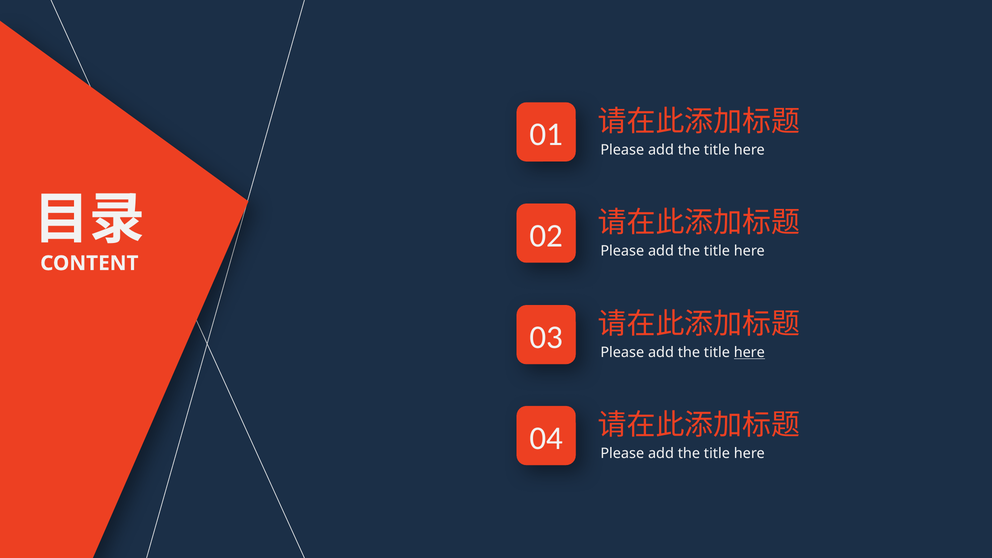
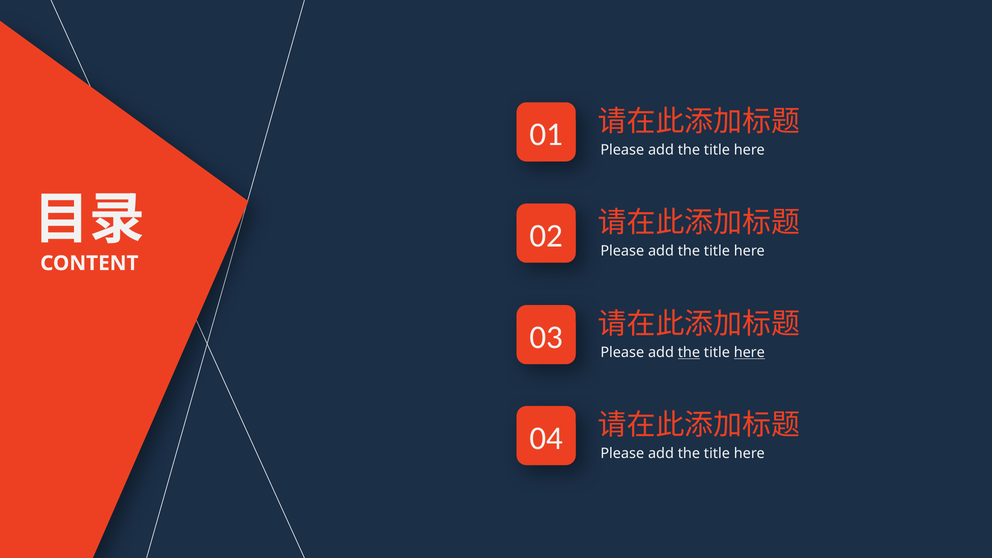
the underline: none -> present (689, 353)
